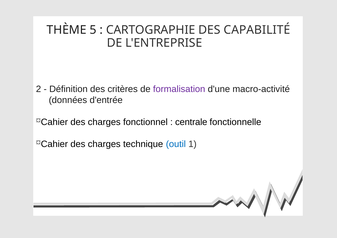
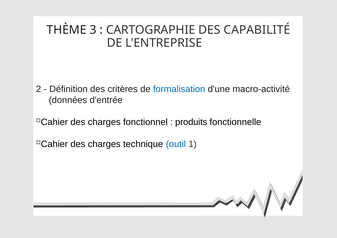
5: 5 -> 3 (93, 30)
formalisation colour: purple -> blue (179, 89)
centrale: centrale -> produits (191, 122)
